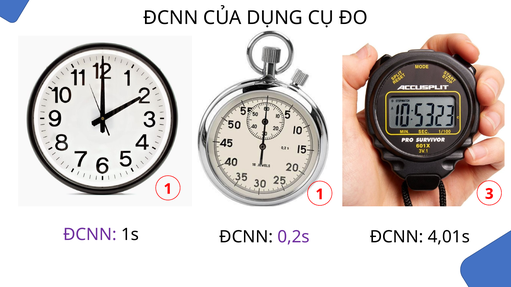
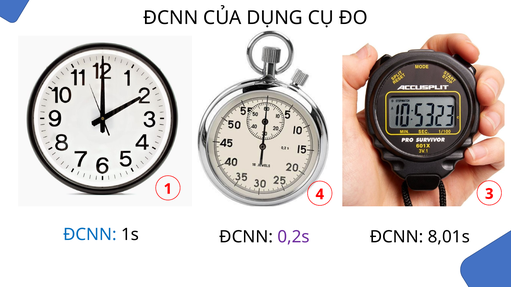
1 1: 1 -> 4 (320, 195)
ĐCNN colour: purple -> blue (90, 235)
4,01s: 4,01s -> 8,01s (449, 237)
